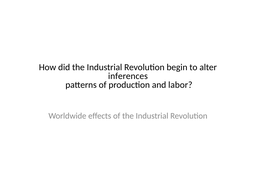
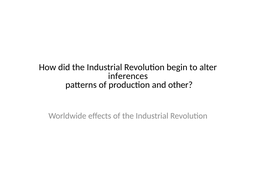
labor: labor -> other (180, 85)
